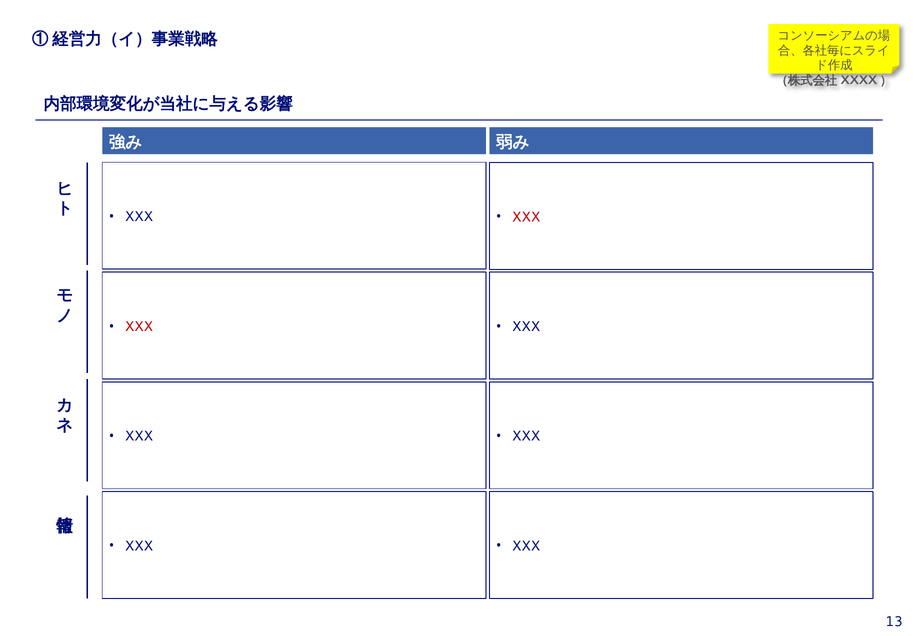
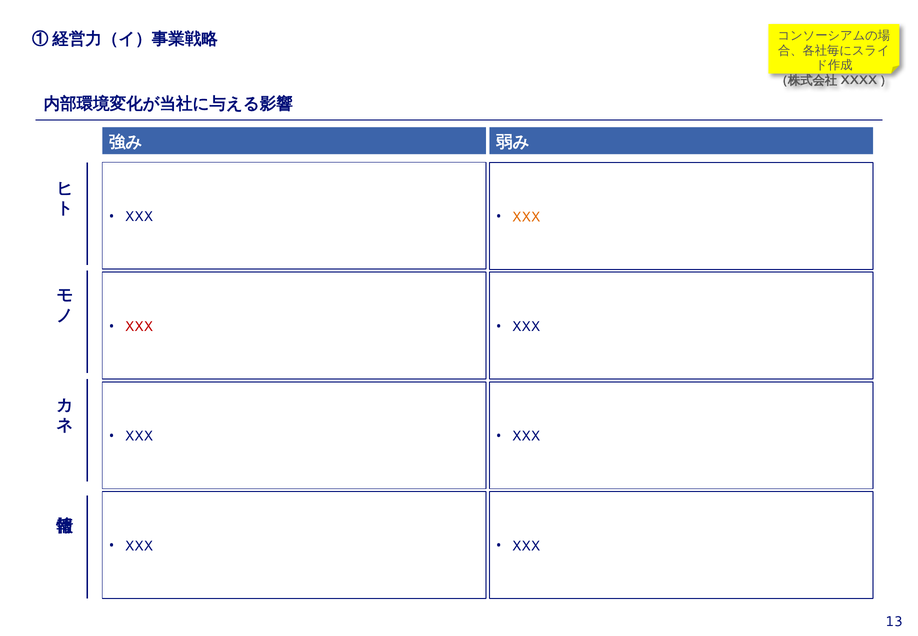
XXX colour: red -> orange (526, 217)
